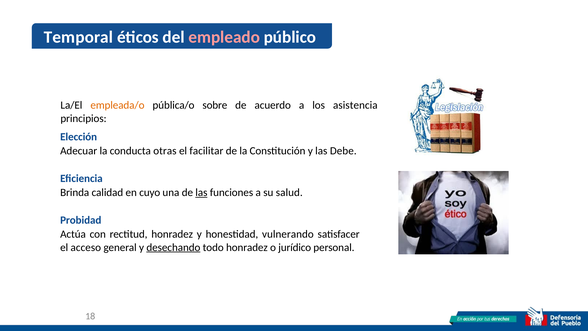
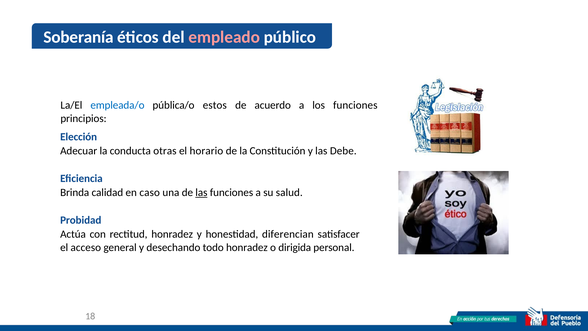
Temporal: Temporal -> Soberanía (79, 37)
empleada/o colour: orange -> blue (117, 105)
sobre: sobre -> estos (215, 105)
los asistencia: asistencia -> funciones (355, 105)
facilitar: facilitar -> horario (206, 151)
cuyo: cuyo -> caso (150, 192)
vulnerando: vulnerando -> diferencian (288, 234)
desechando underline: present -> none (173, 247)
jurídico: jurídico -> dirigida (295, 247)
